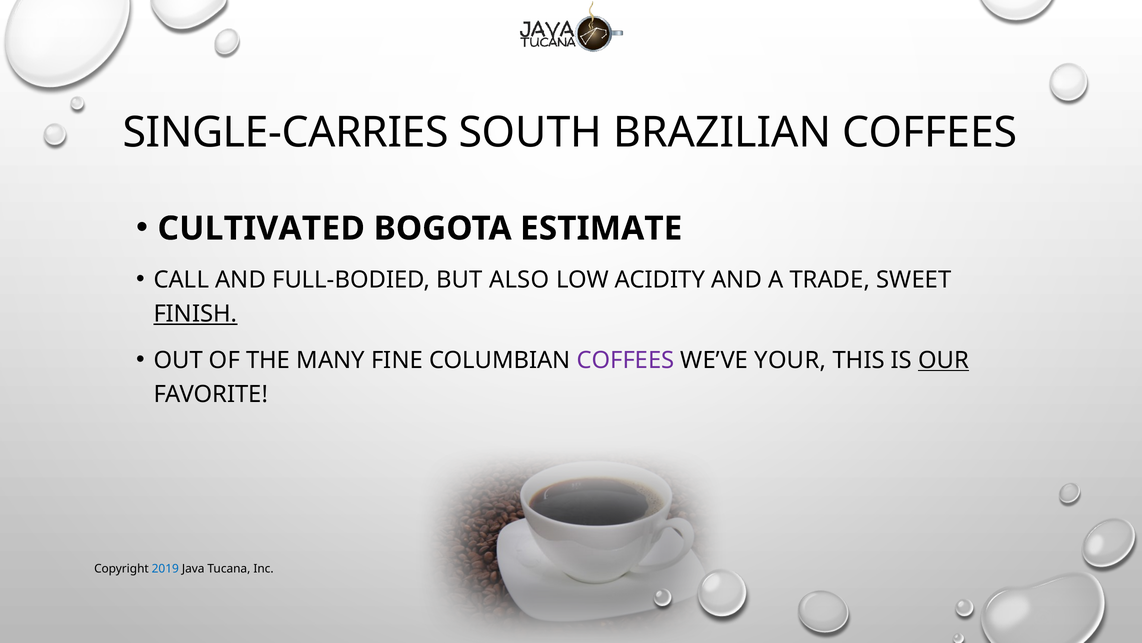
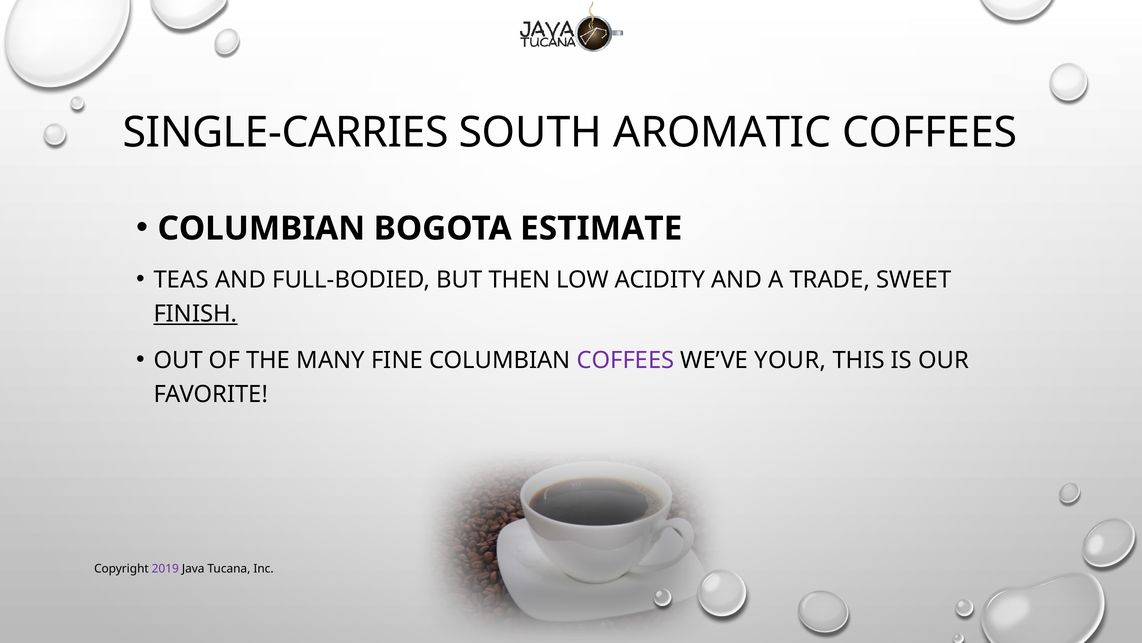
BRAZILIAN: BRAZILIAN -> AROMATIC (722, 132)
CULTIVATED: CULTIVATED -> COLUMBIAN (261, 228)
CALL: CALL -> TEAS (181, 280)
ALSO: ALSO -> THEN (519, 280)
OUR underline: present -> none (944, 360)
2019 colour: blue -> purple (165, 568)
